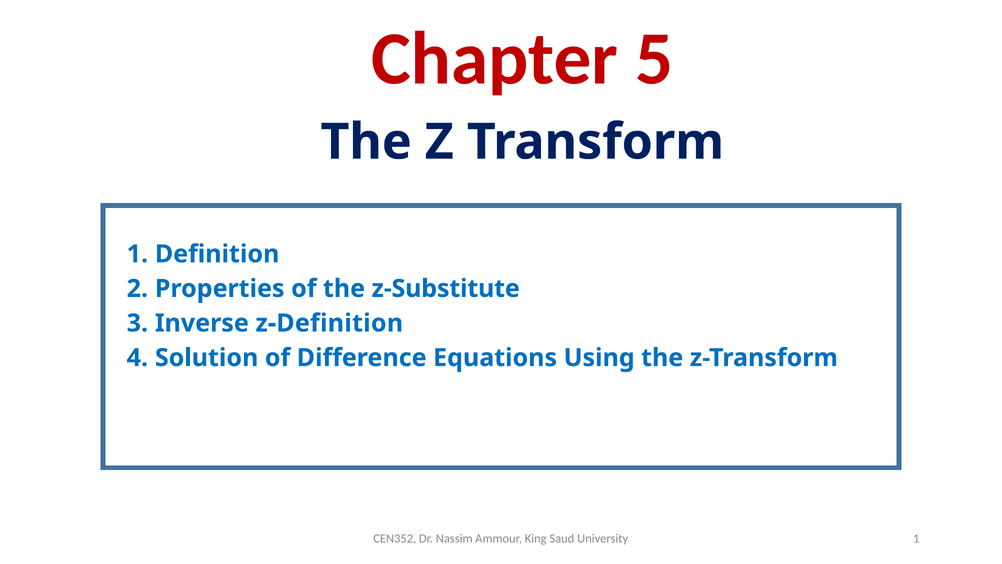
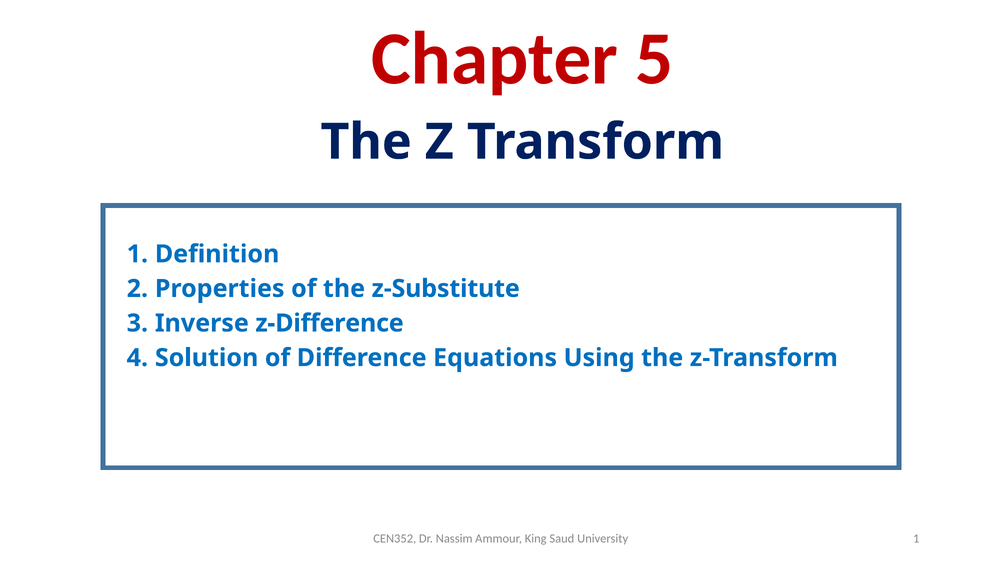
z-Definition: z-Definition -> z-Difference (330, 323)
